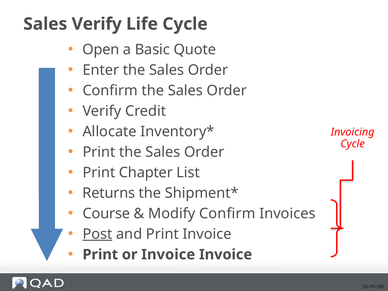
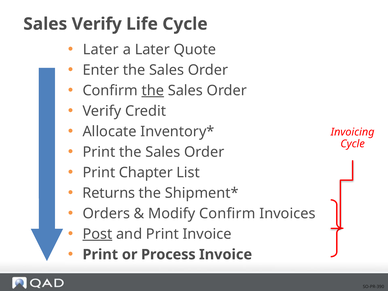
Open: Open -> Later (101, 50)
a Basic: Basic -> Later (152, 50)
the underline: none -> present (153, 91)
Course: Course -> Orders (106, 214)
or Invoice: Invoice -> Process (168, 255)
